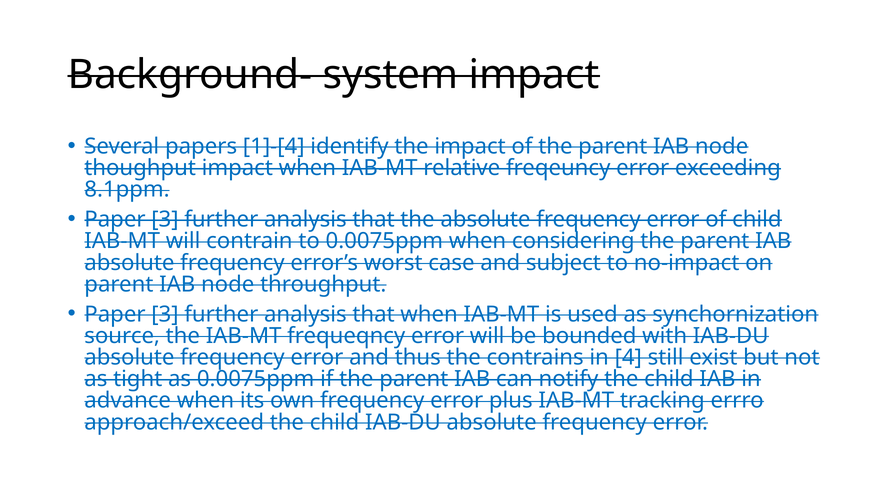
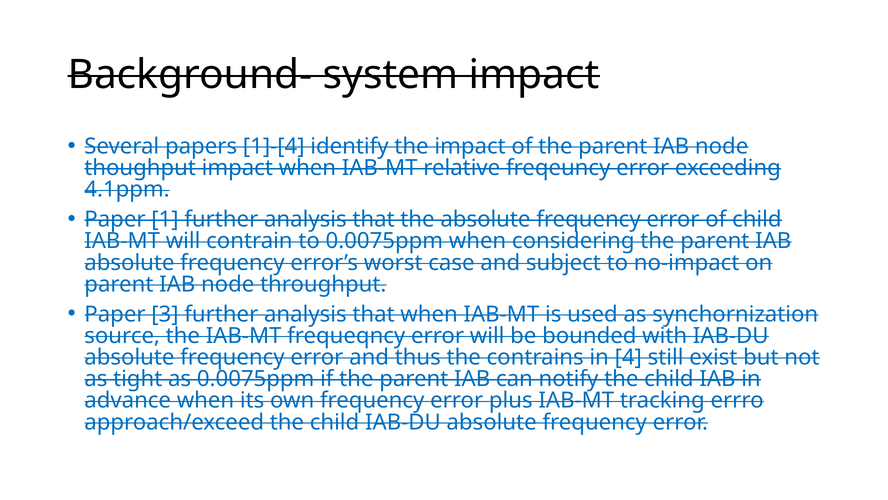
8.1ppm: 8.1ppm -> 4.1ppm (127, 189)
3: 3 -> 1 (165, 219)
